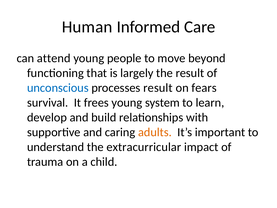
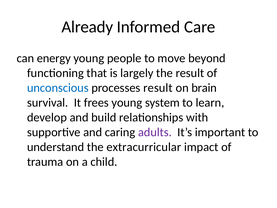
Human: Human -> Already (87, 27)
attend: attend -> energy (54, 58)
fears: fears -> brain (204, 88)
adults colour: orange -> purple (155, 132)
